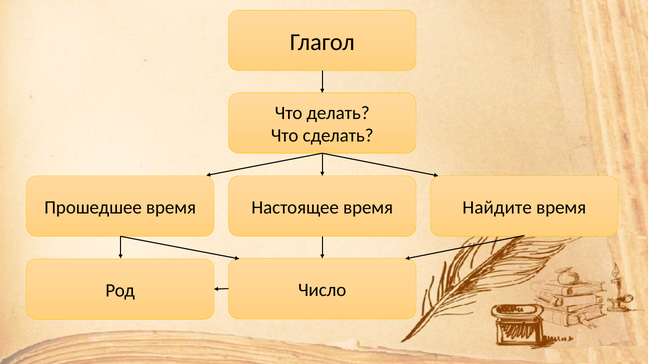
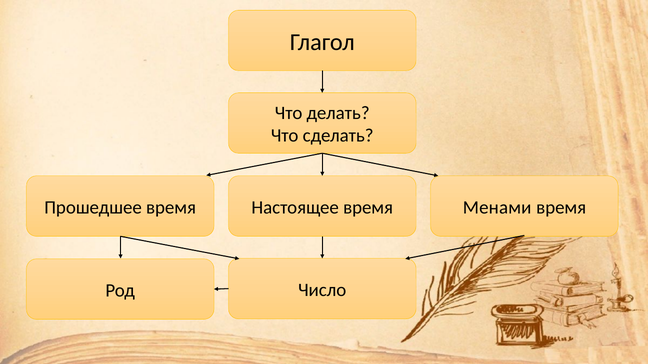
Найдите: Найдите -> Менами (497, 208)
